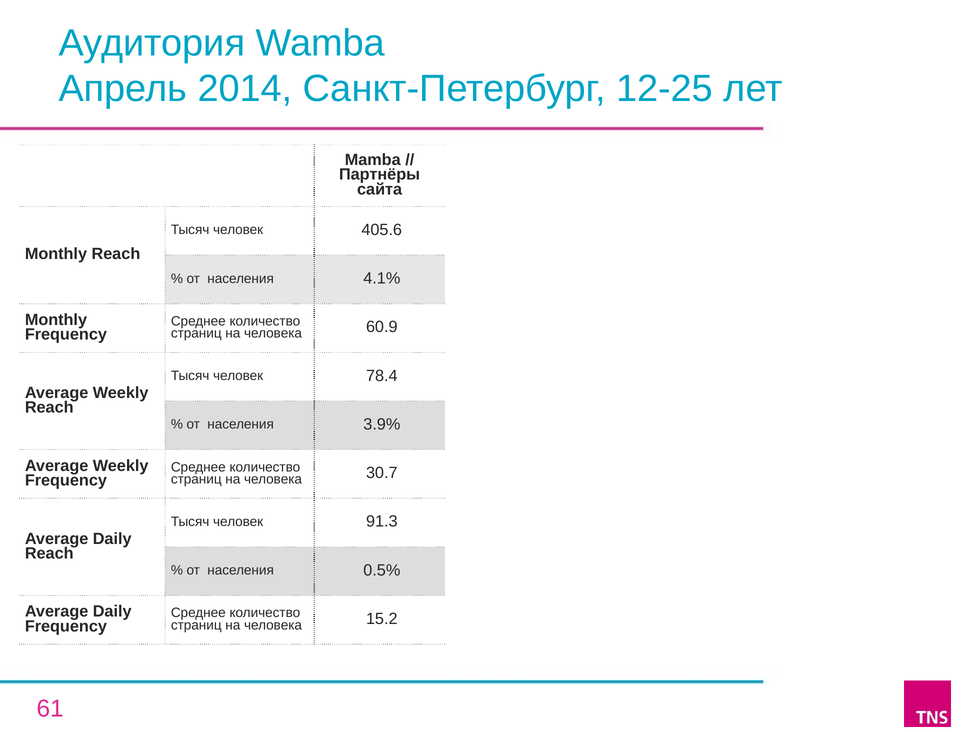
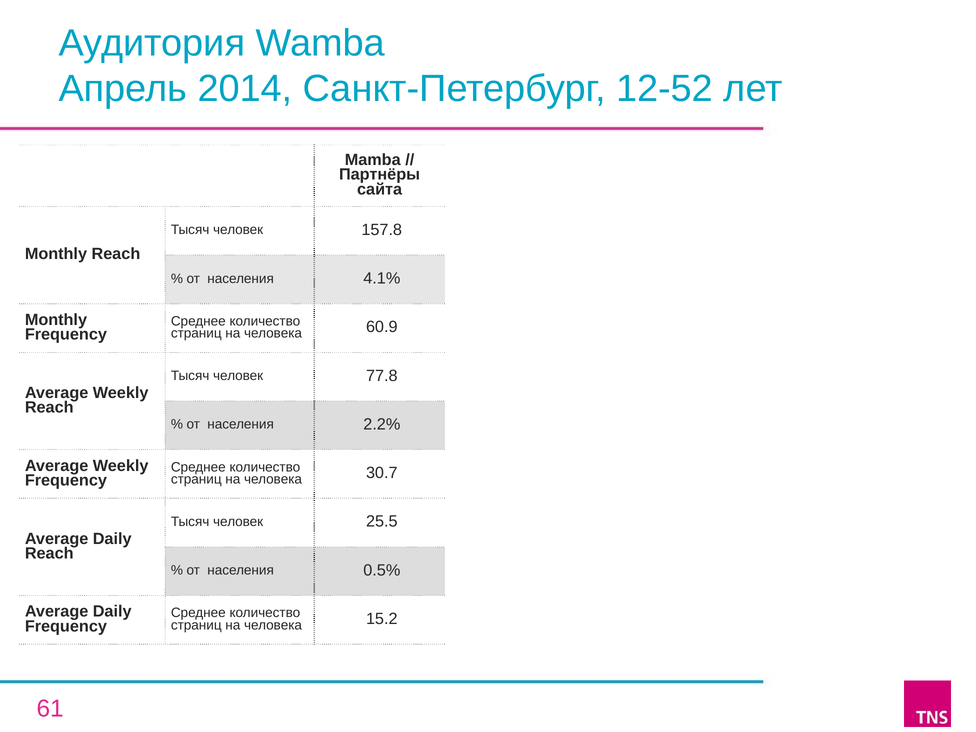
12-25: 12-25 -> 12-52 (665, 89)
405.6: 405.6 -> 157.8 (382, 230)
78.4: 78.4 -> 77.8 (382, 376)
3.9%: 3.9% -> 2.2% (382, 424)
91.3: 91.3 -> 25.5 (382, 522)
